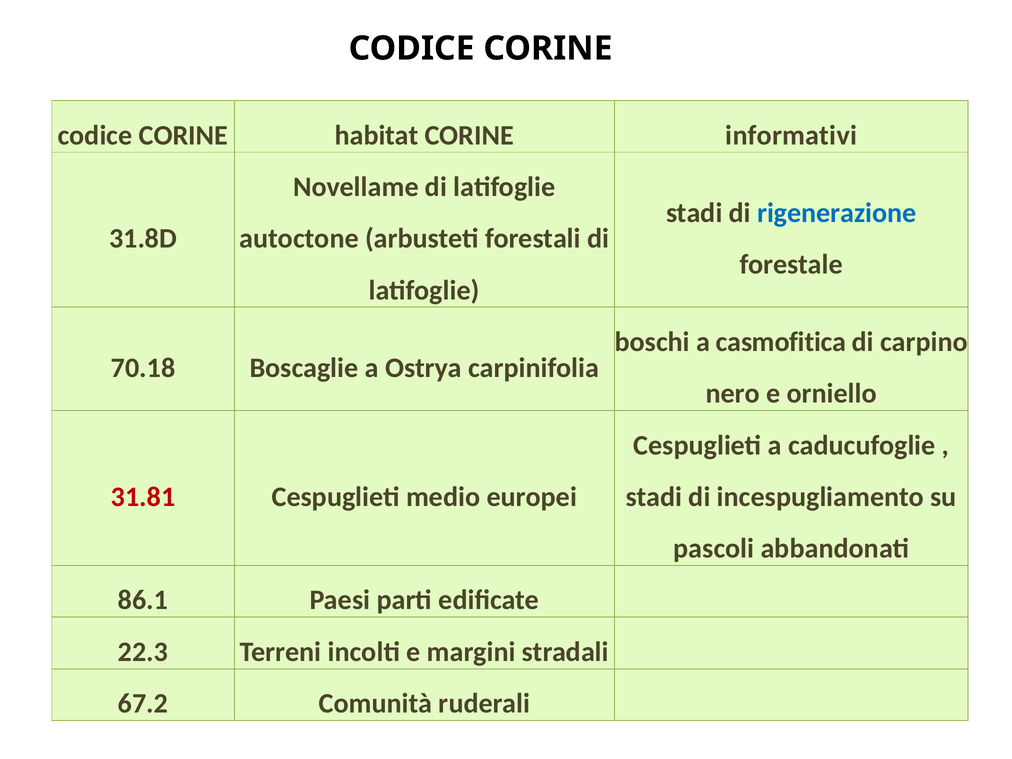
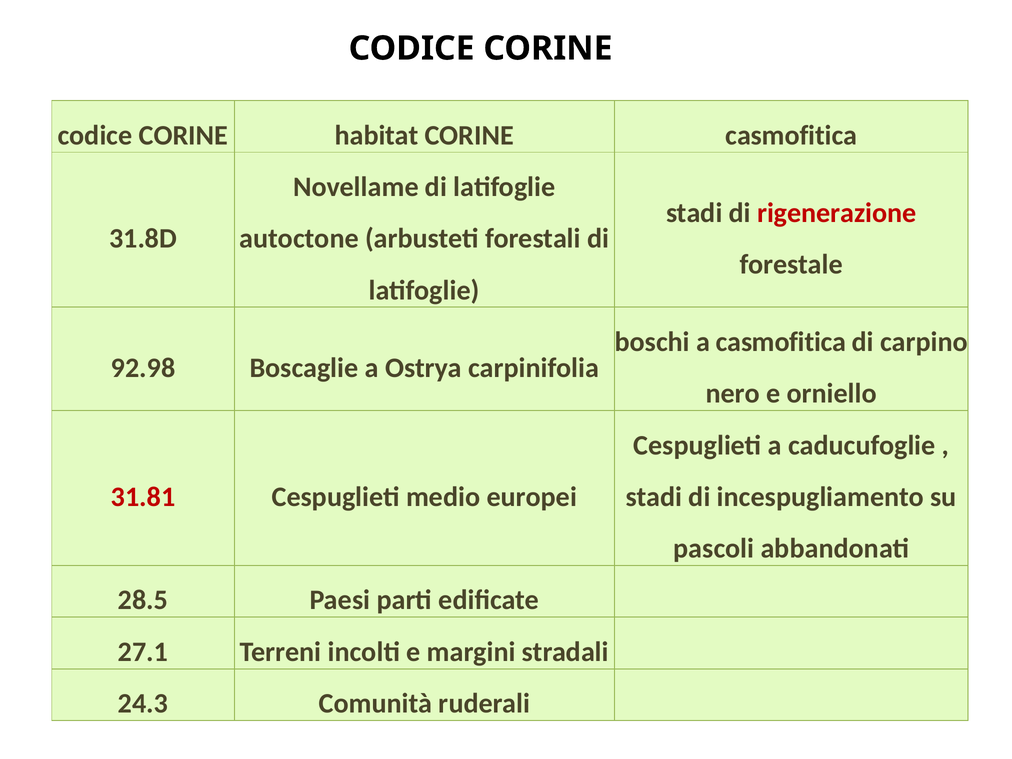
CORINE informativi: informativi -> casmofitica (791, 135)
rigenerazione colour: blue -> red (837, 213)
70.18: 70.18 -> 92.98 (143, 368)
86.1: 86.1 -> 28.5 (143, 600)
22.3: 22.3 -> 27.1 (143, 652)
67.2: 67.2 -> 24.3 (143, 704)
